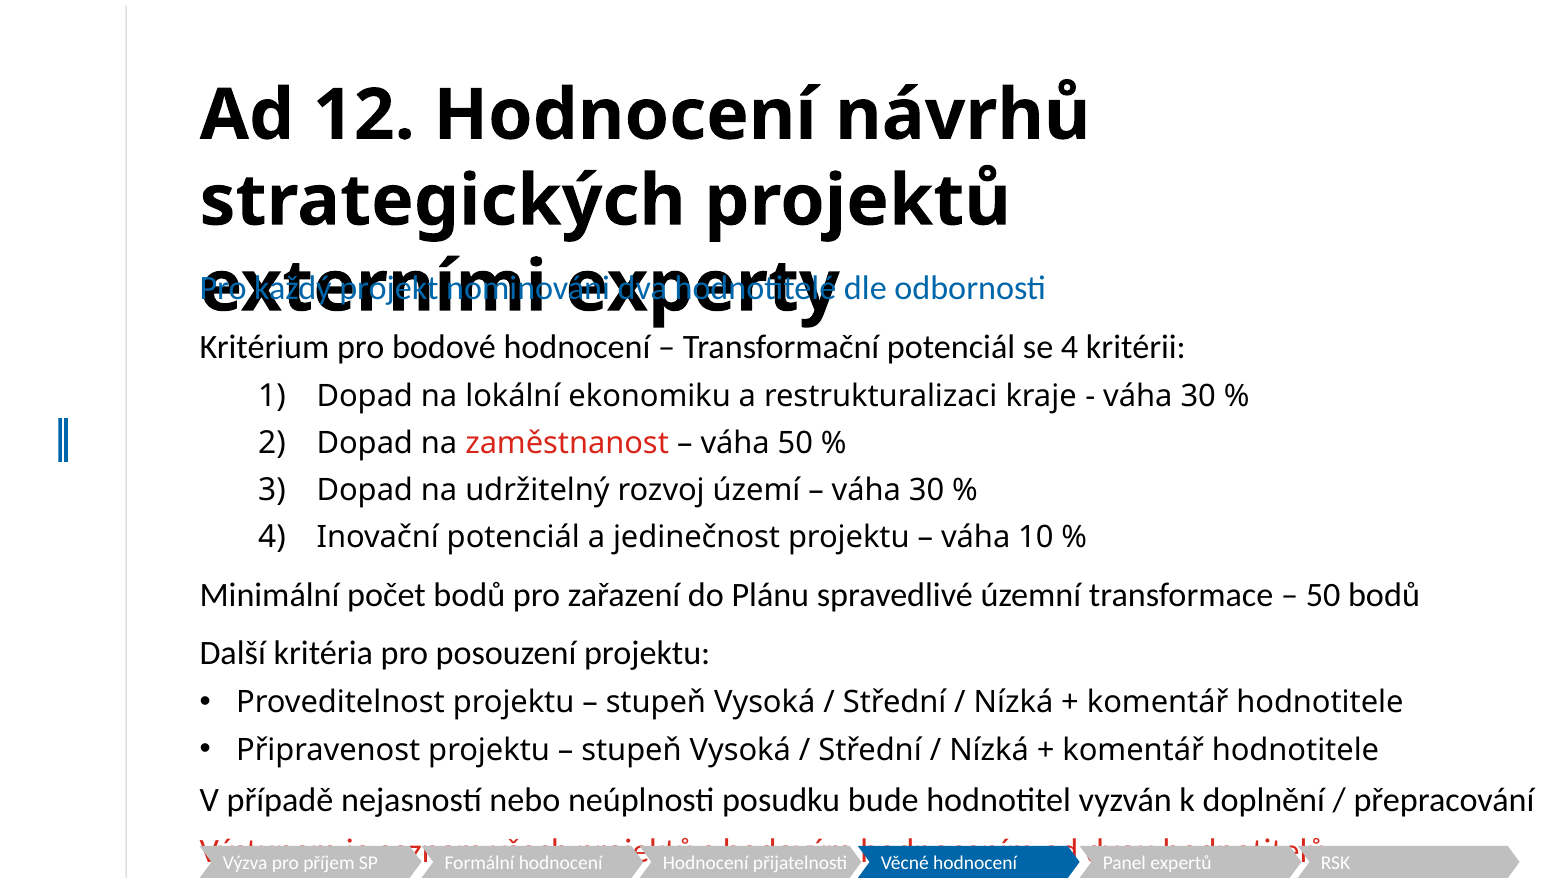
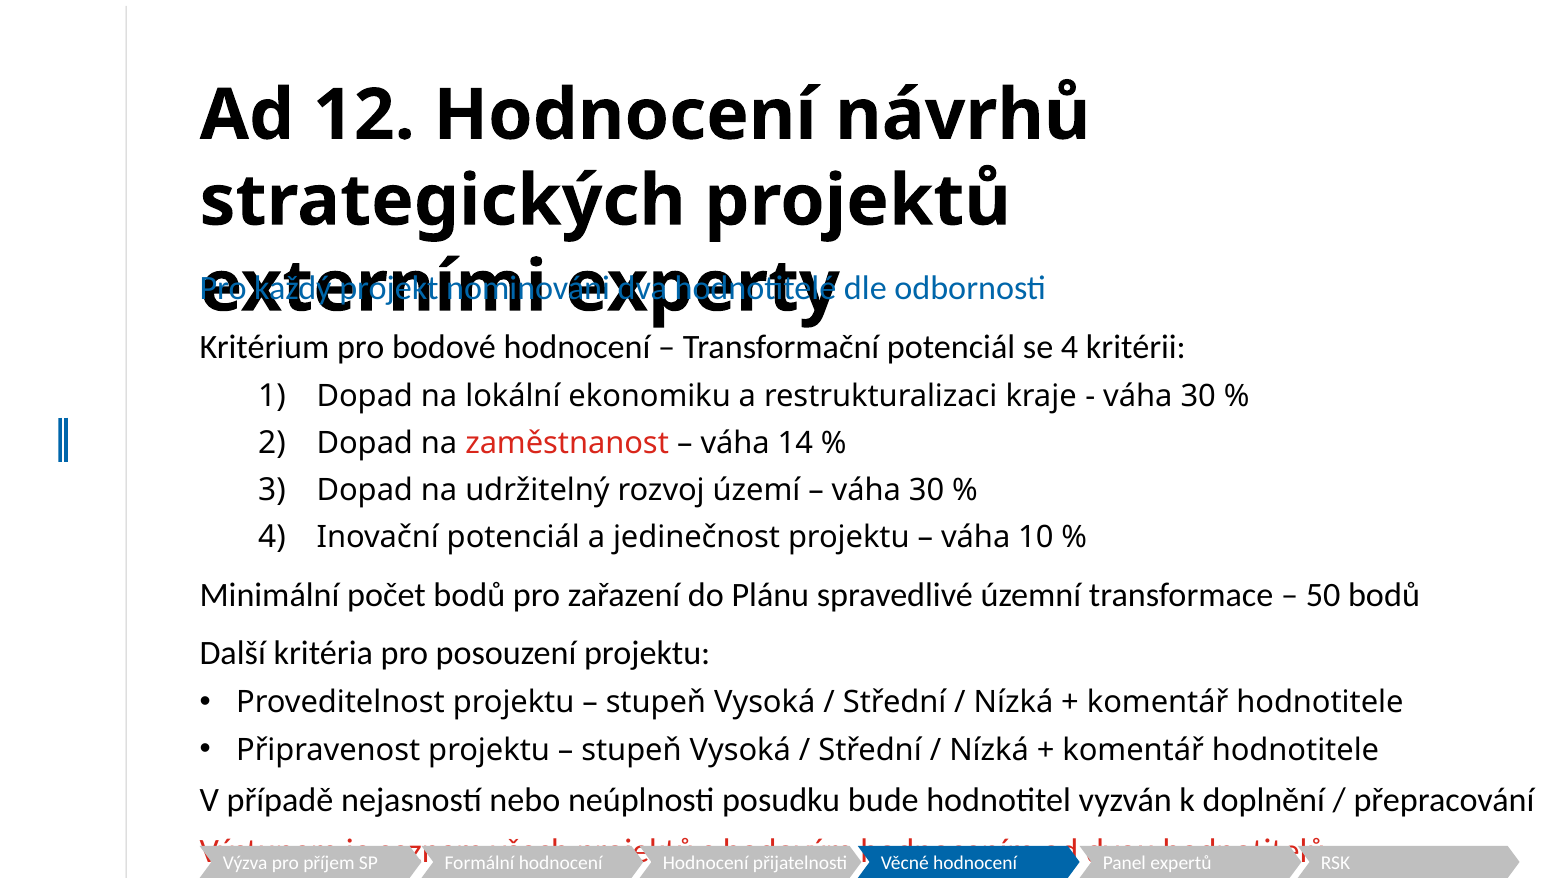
váha 50: 50 -> 14 (795, 443)
